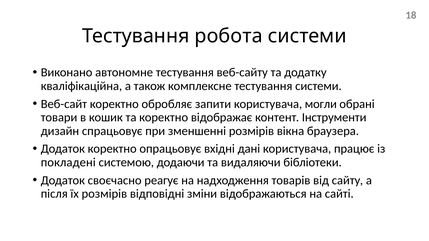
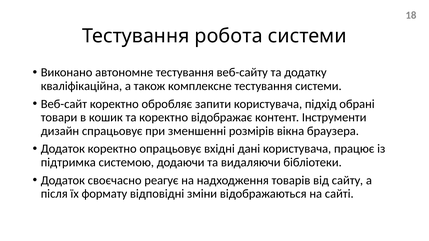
могли: могли -> підхід (321, 104)
покладені: покладені -> підтримка (68, 163)
їх розмірів: розмірів -> формату (104, 194)
